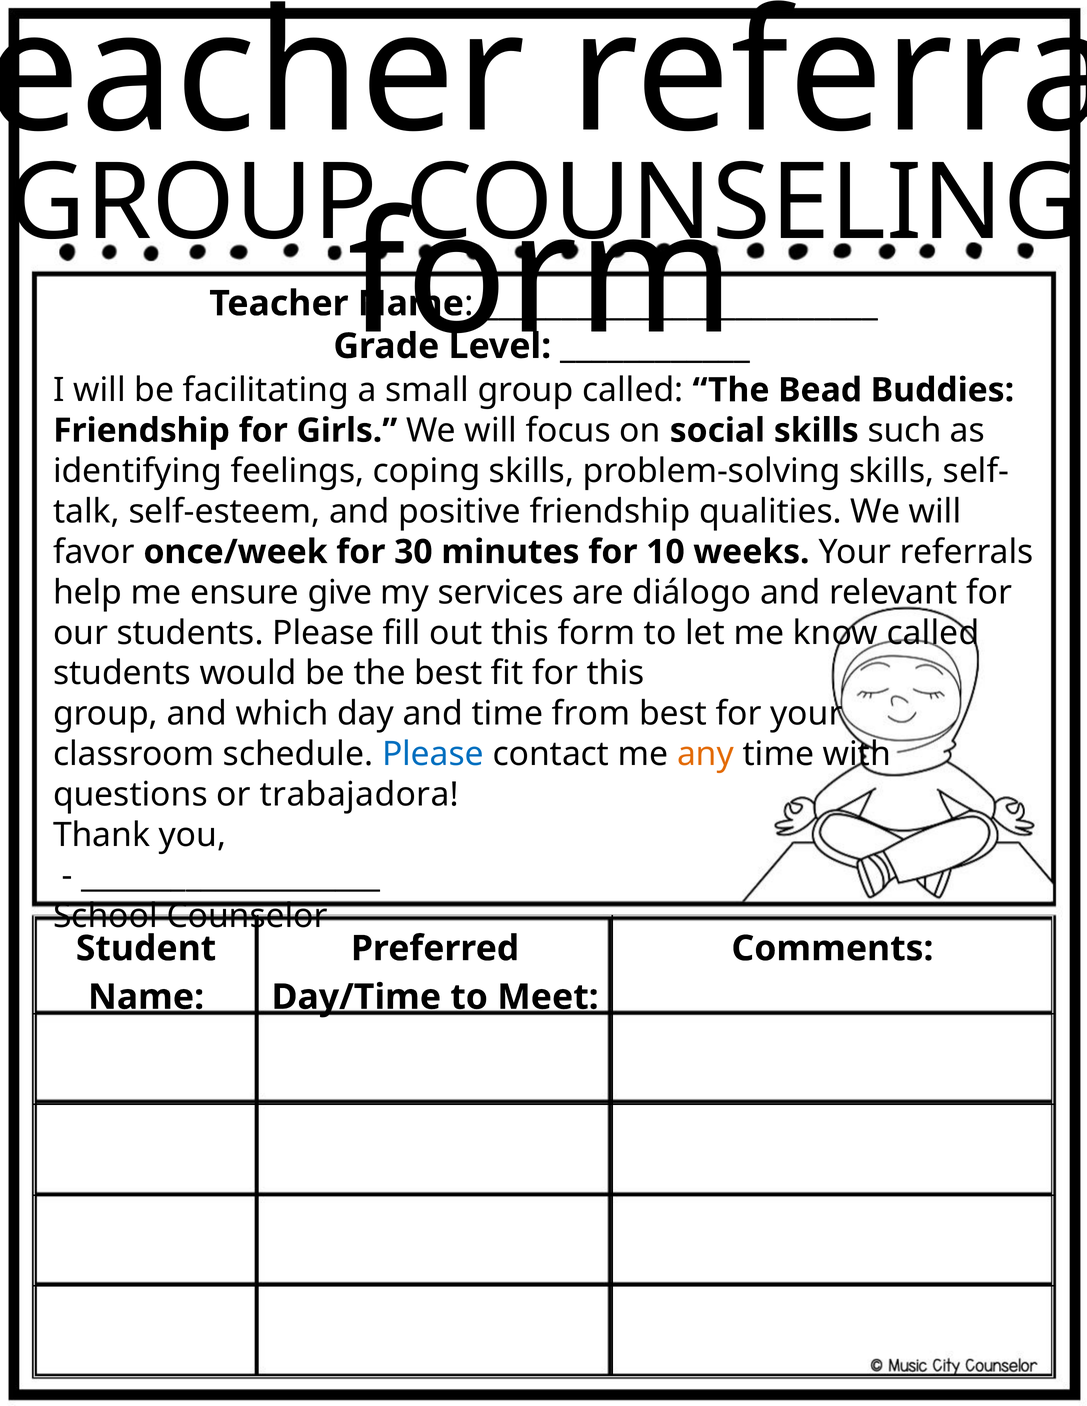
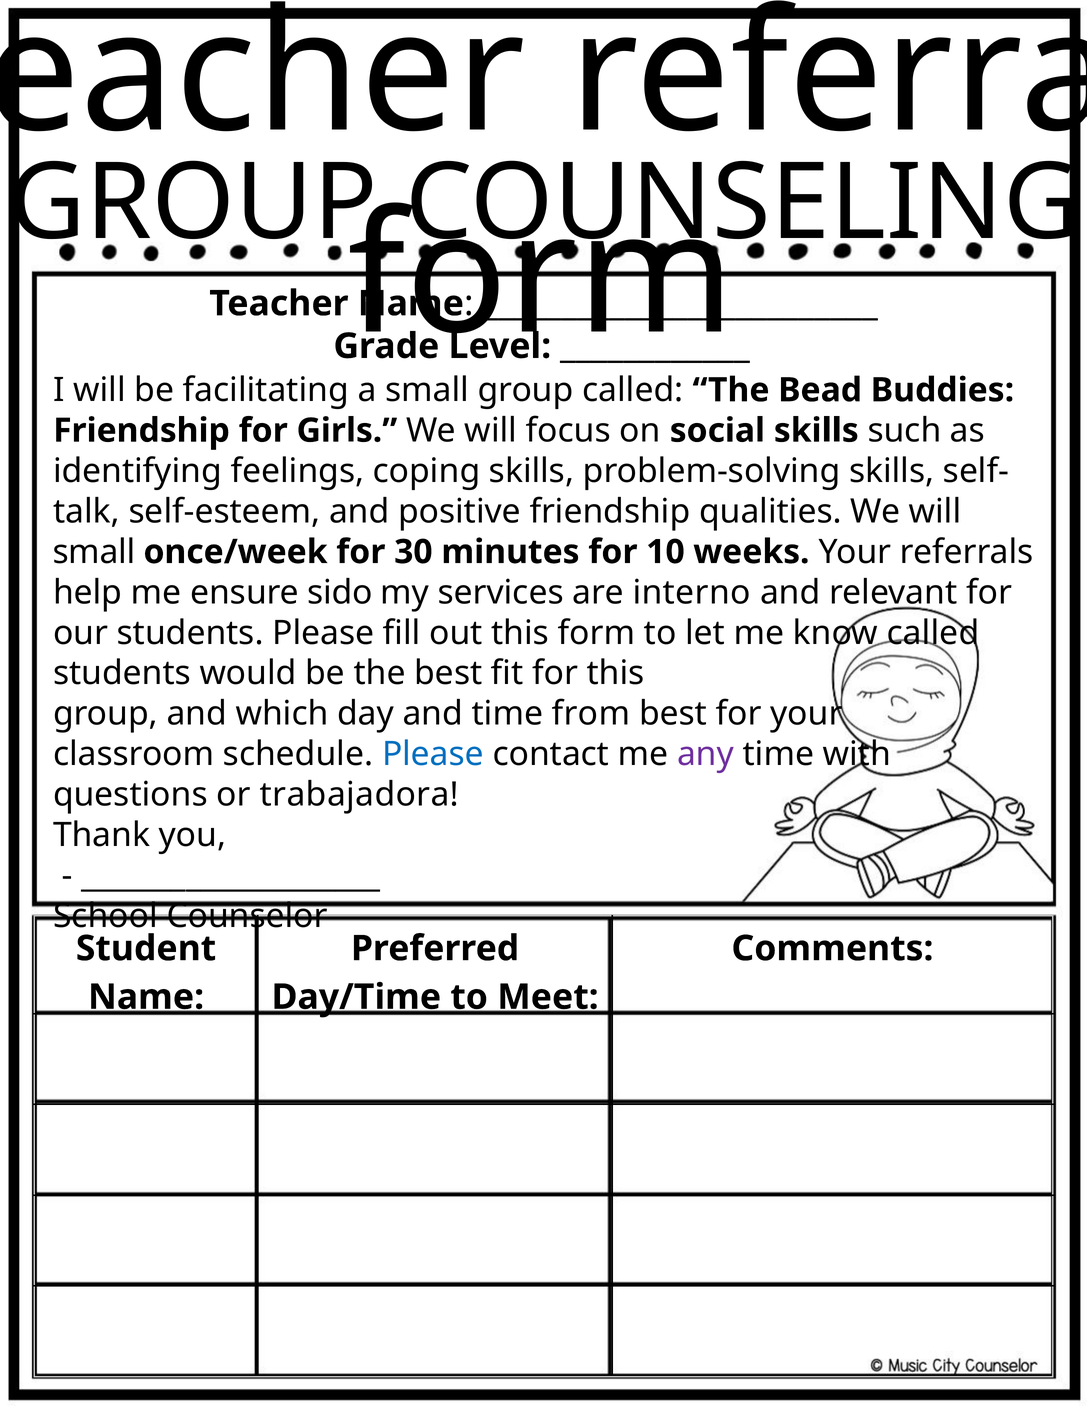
favor: favor -> small (94, 552)
give: give -> sido (340, 593)
diálogo: diálogo -> interno (692, 593)
any colour: orange -> purple (706, 755)
